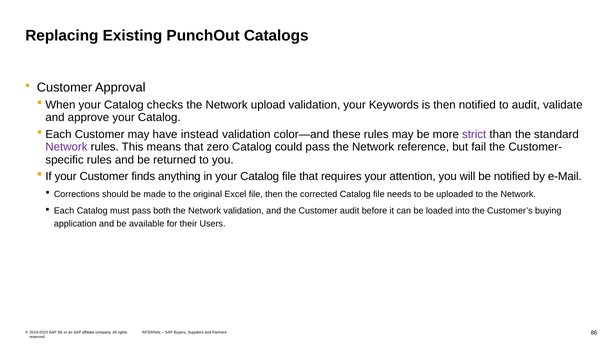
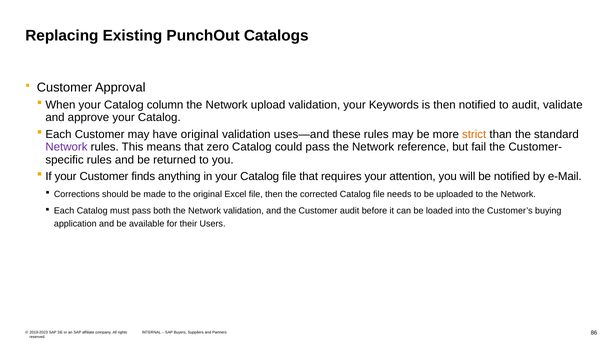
checks: checks -> column (165, 105)
have instead: instead -> original (200, 134)
color—and: color—and -> uses—and (302, 134)
strict colour: purple -> orange (474, 134)
